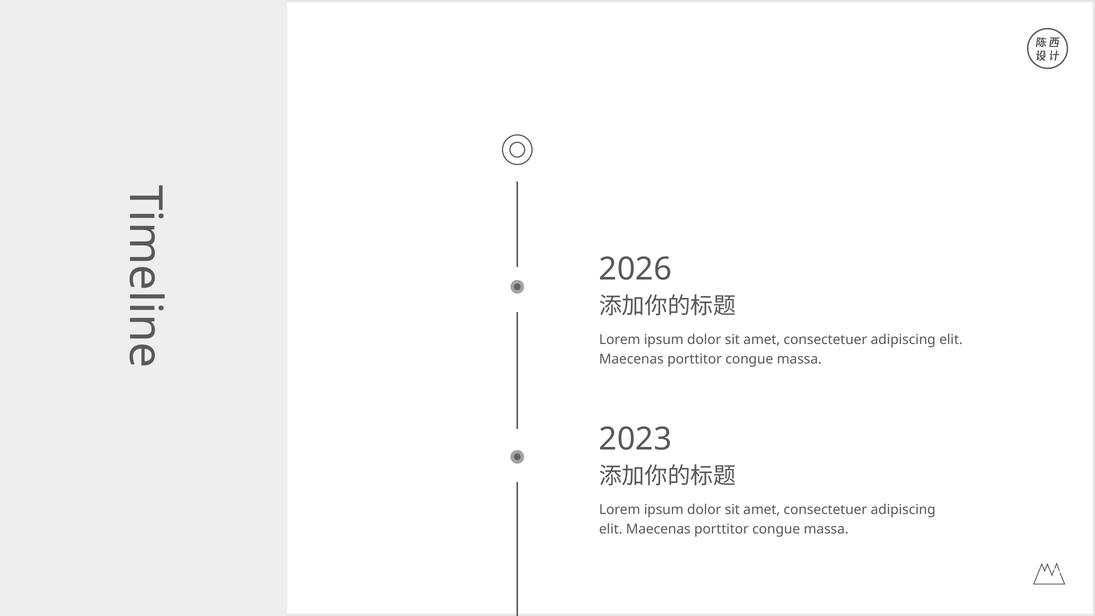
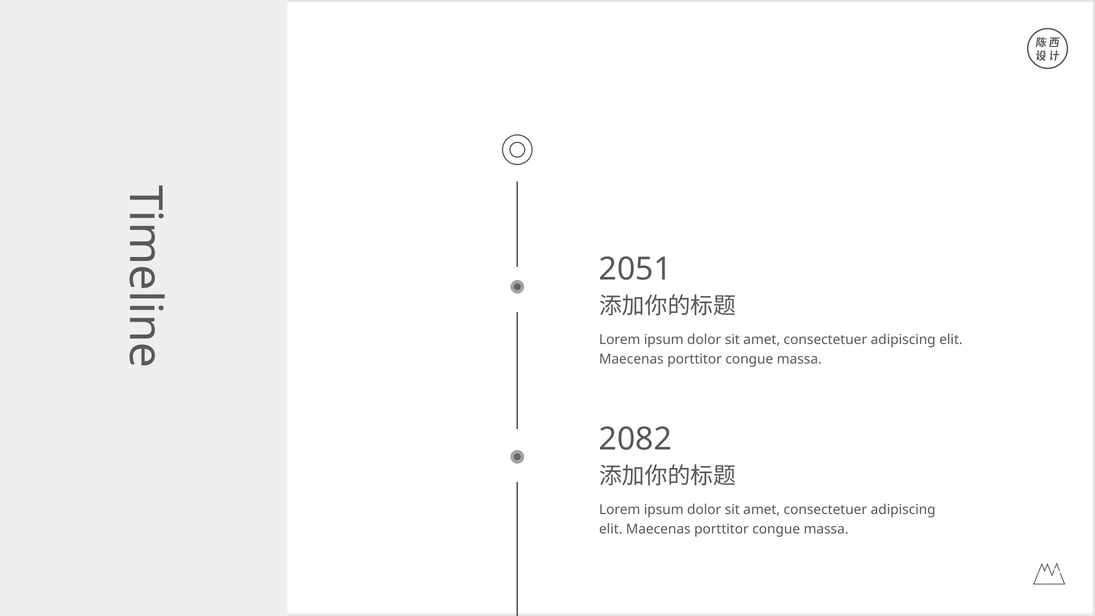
2026: 2026 -> 2051 (635, 269)
2023: 2023 -> 2082 (635, 439)
